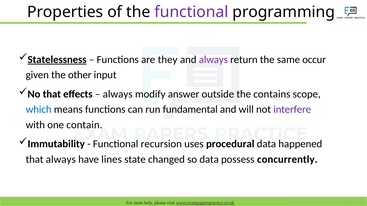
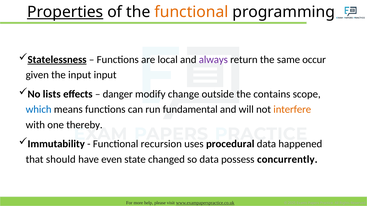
Properties underline: none -> present (65, 12)
functional colour: purple -> orange (191, 12)
they: they -> local (168, 60)
the other: other -> input (80, 75)
No that: that -> lists (52, 94)
always: always -> danger (118, 94)
answer: answer -> change (184, 94)
interfere colour: purple -> orange (292, 110)
contain: contain -> thereby (84, 125)
that always: always -> should (61, 160)
lines: lines -> even (112, 160)
